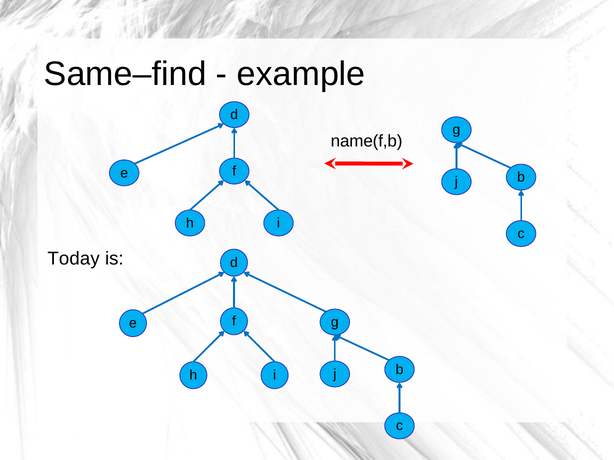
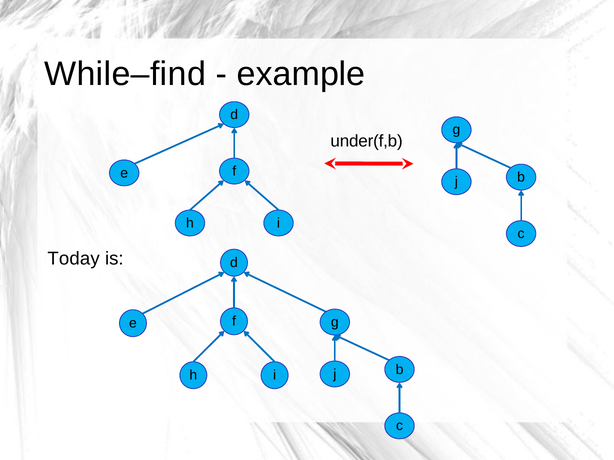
Same–find: Same–find -> While–find (125, 74)
name(f,b: name(f,b -> under(f,b (367, 141)
